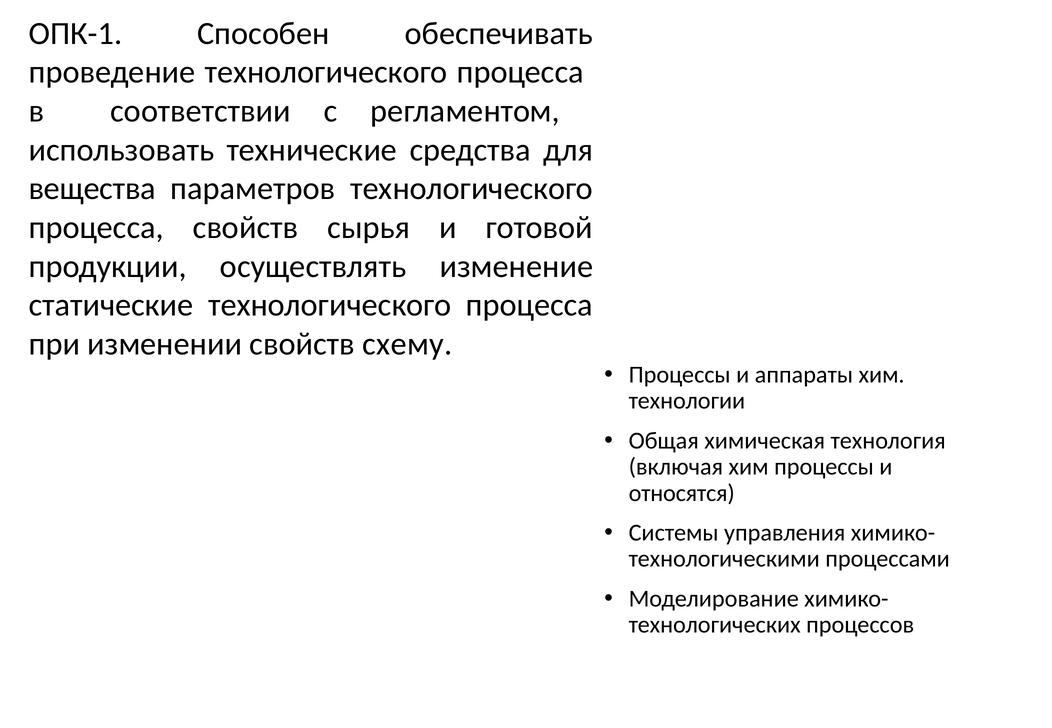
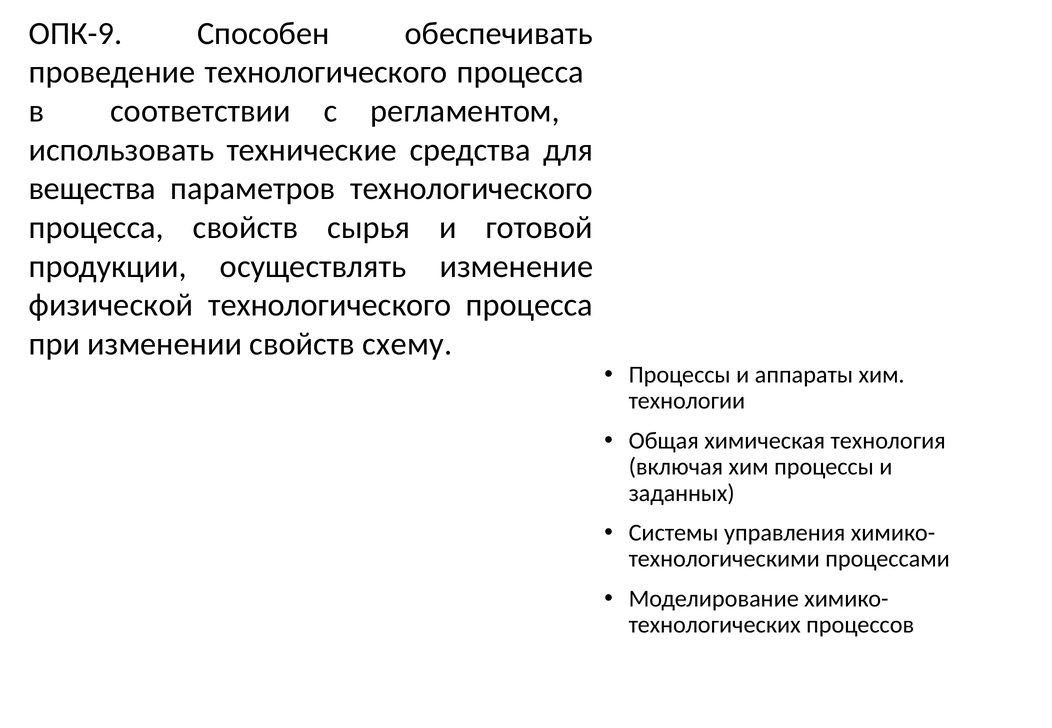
ОПК-1: ОПК-1 -> ОПК-9 (75, 33)
статические: статические -> физической (111, 305)
относятся: относятся -> заданных (682, 493)
